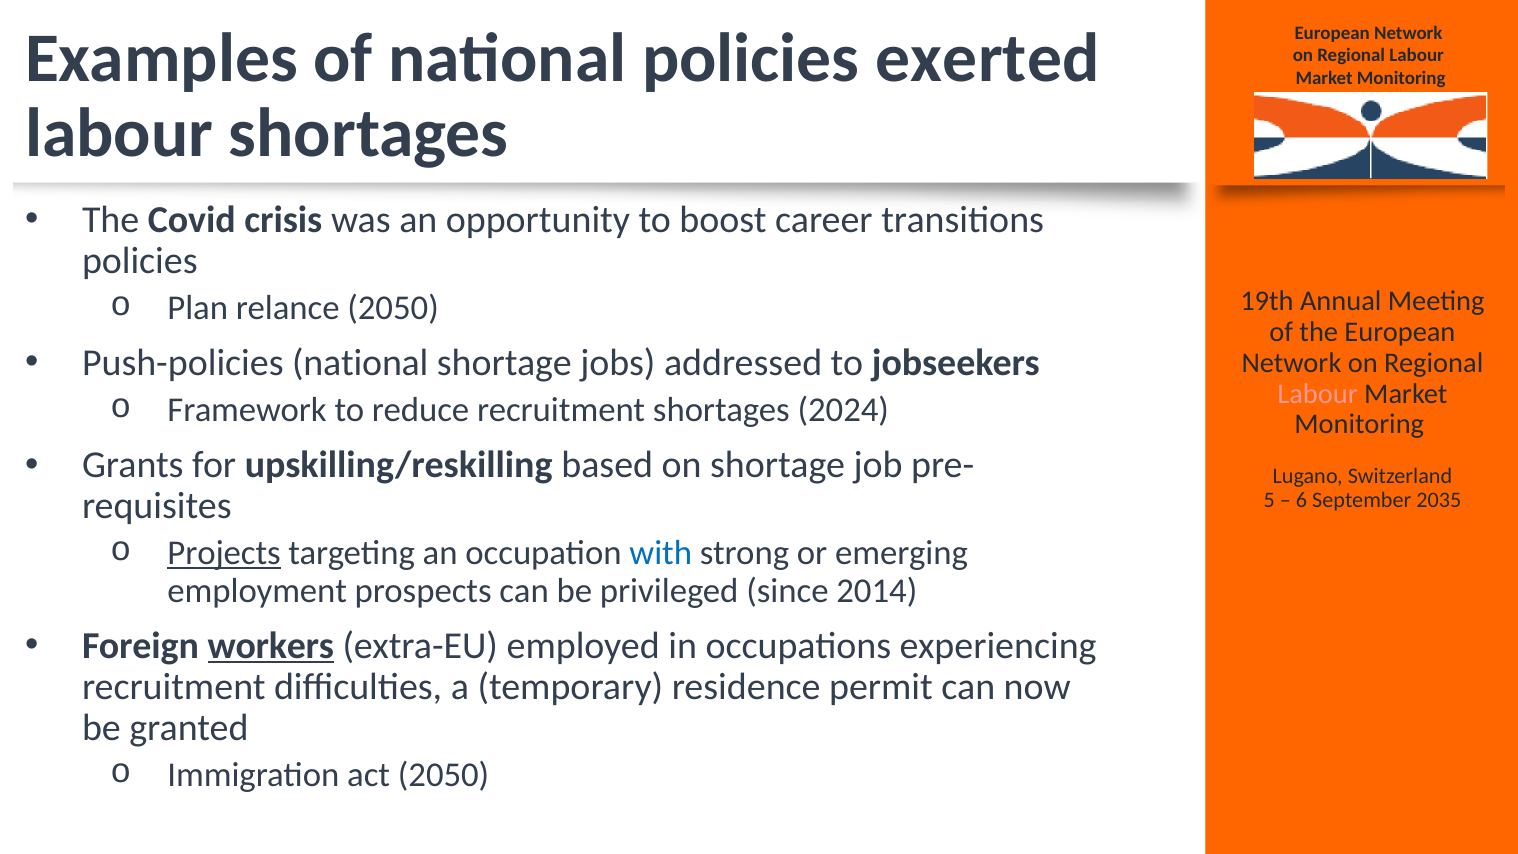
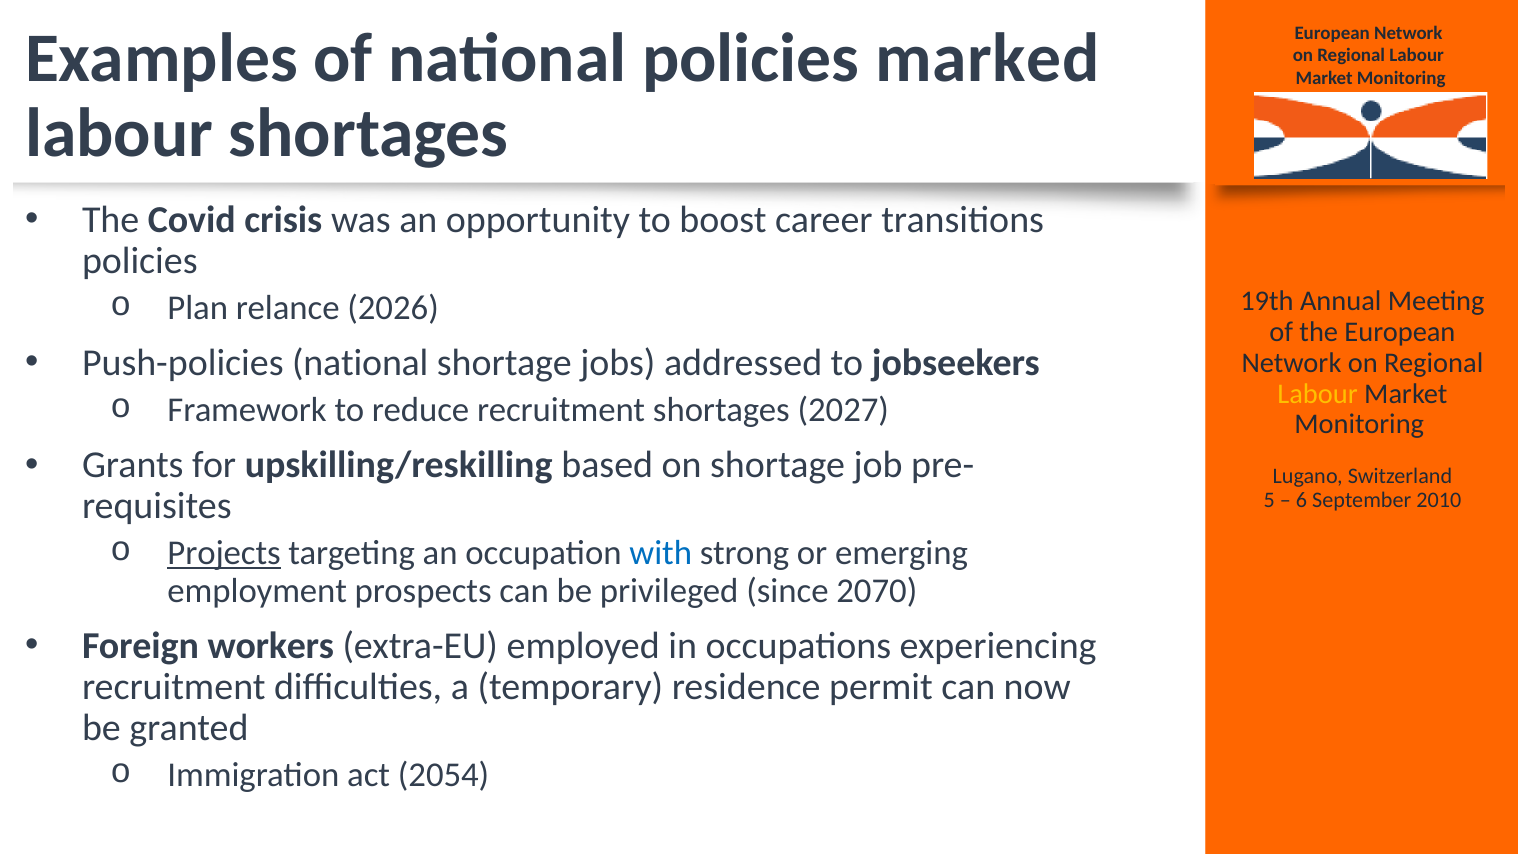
exerted: exerted -> marked (987, 59)
relance 2050: 2050 -> 2026 (393, 308)
Labour colour: pink -> yellow (1318, 394)
2024: 2024 -> 2027 (843, 410)
2035: 2035 -> 2010 (1439, 500)
2014: 2014 -> 2070 (877, 591)
workers underline: present -> none (271, 646)
act 2050: 2050 -> 2054 (444, 775)
